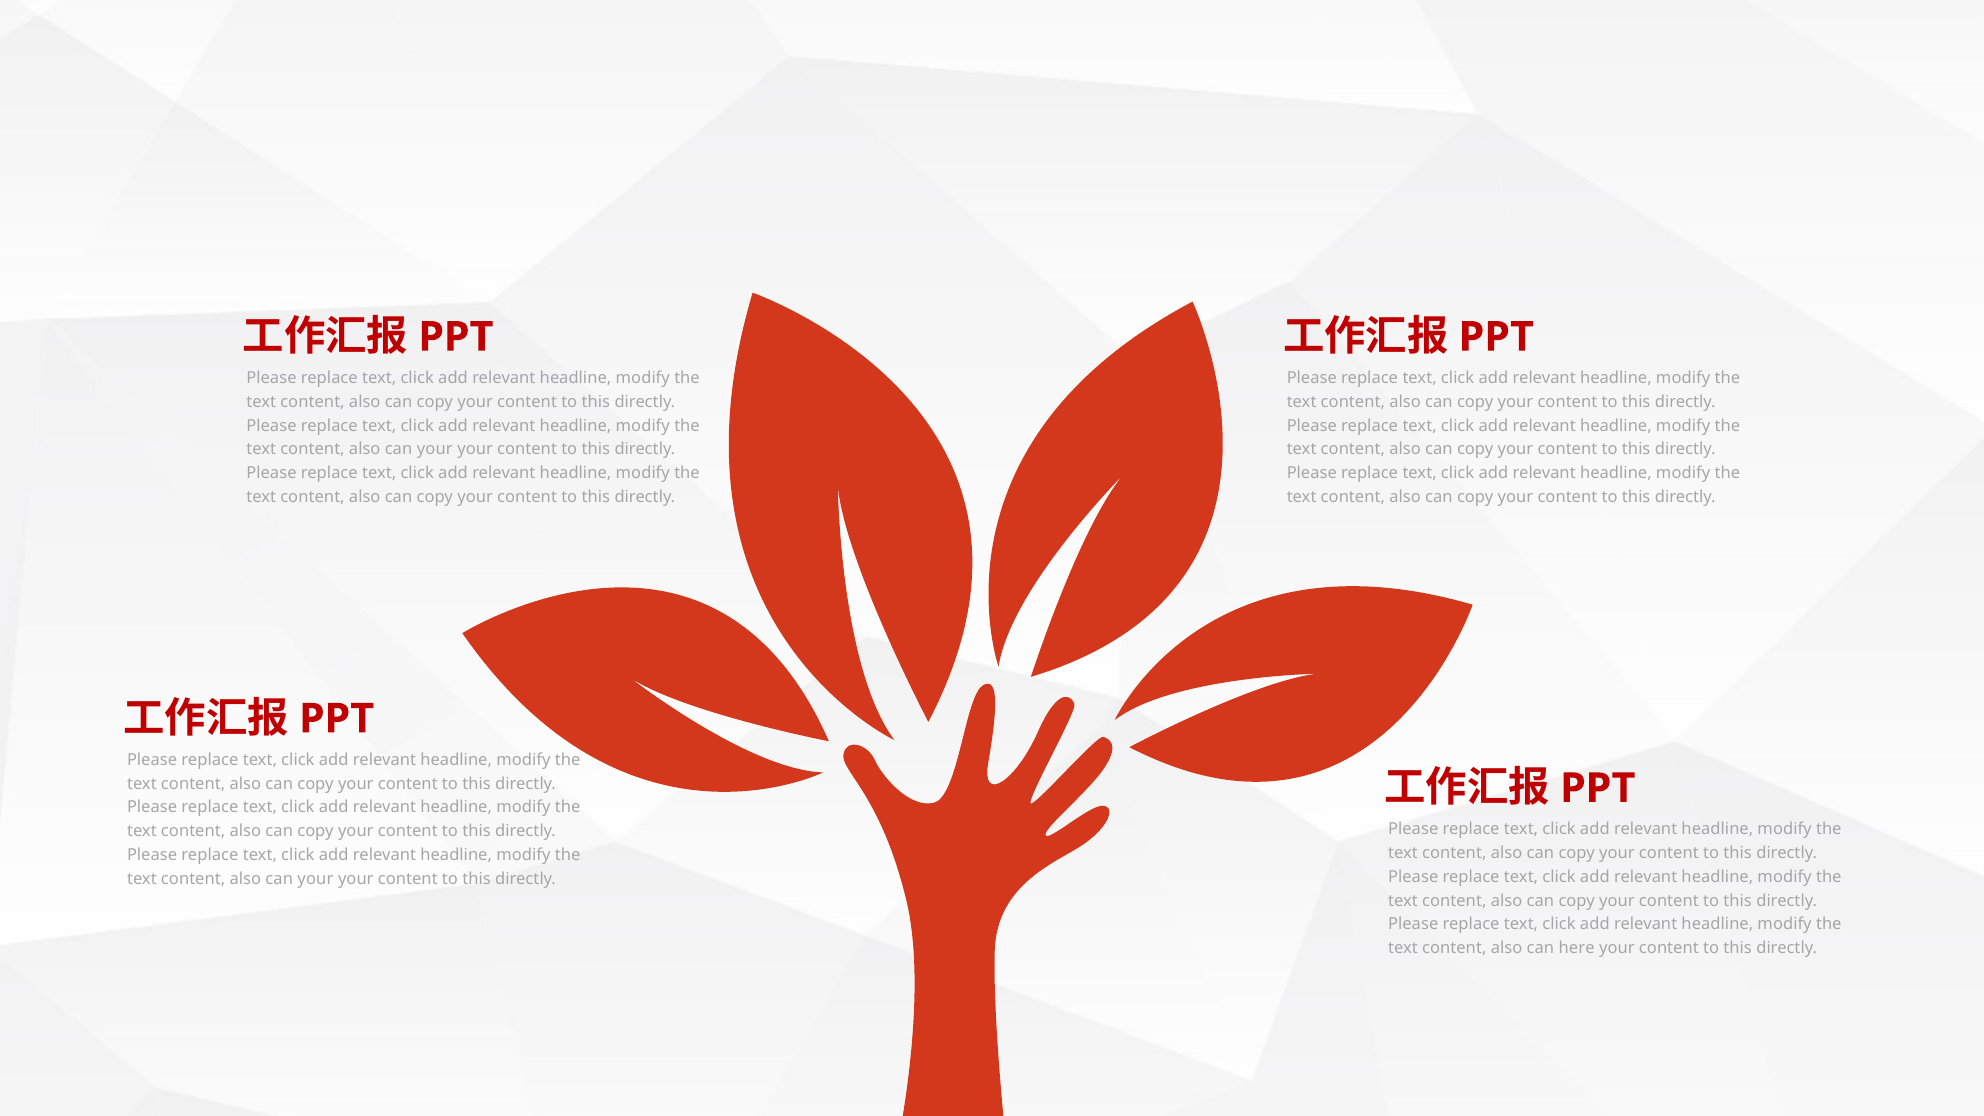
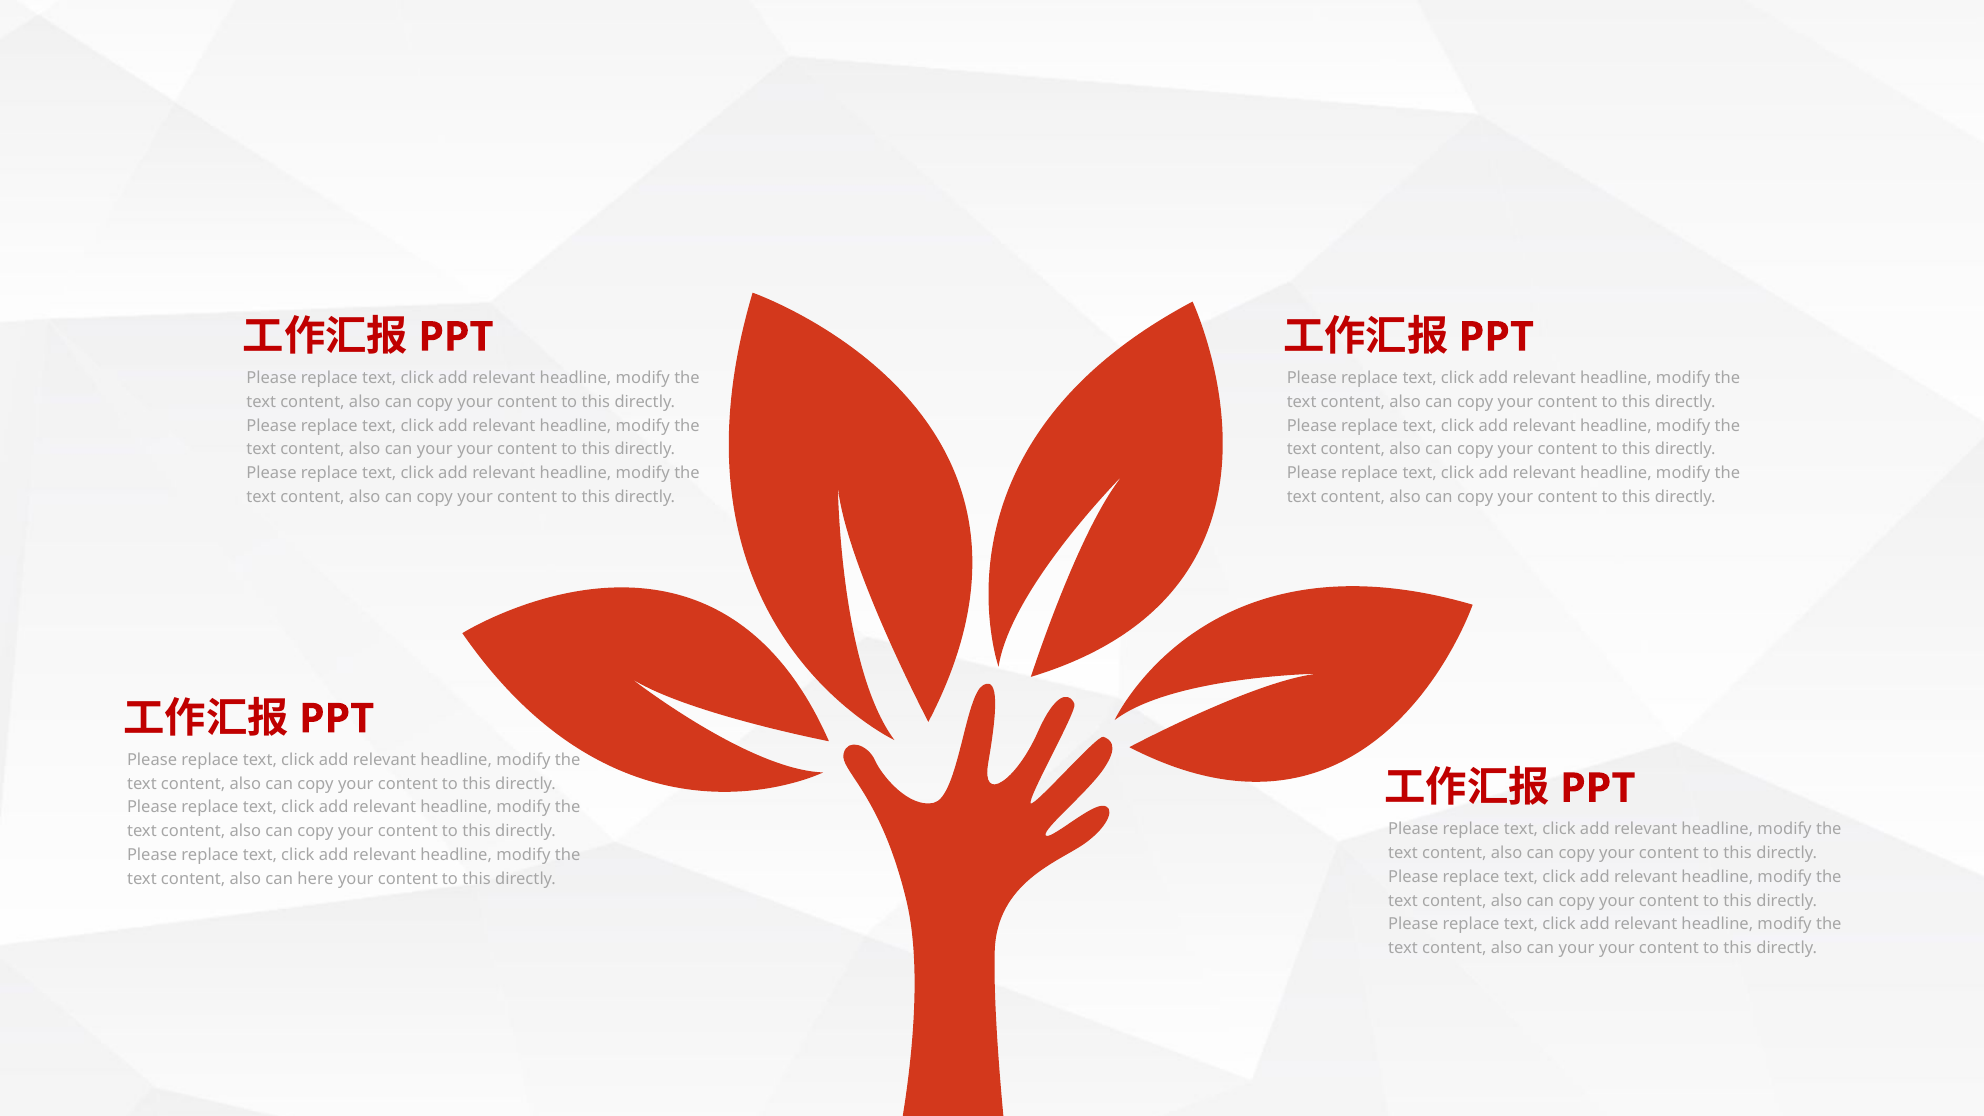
your: your -> here (315, 879)
here: here -> your (1577, 948)
